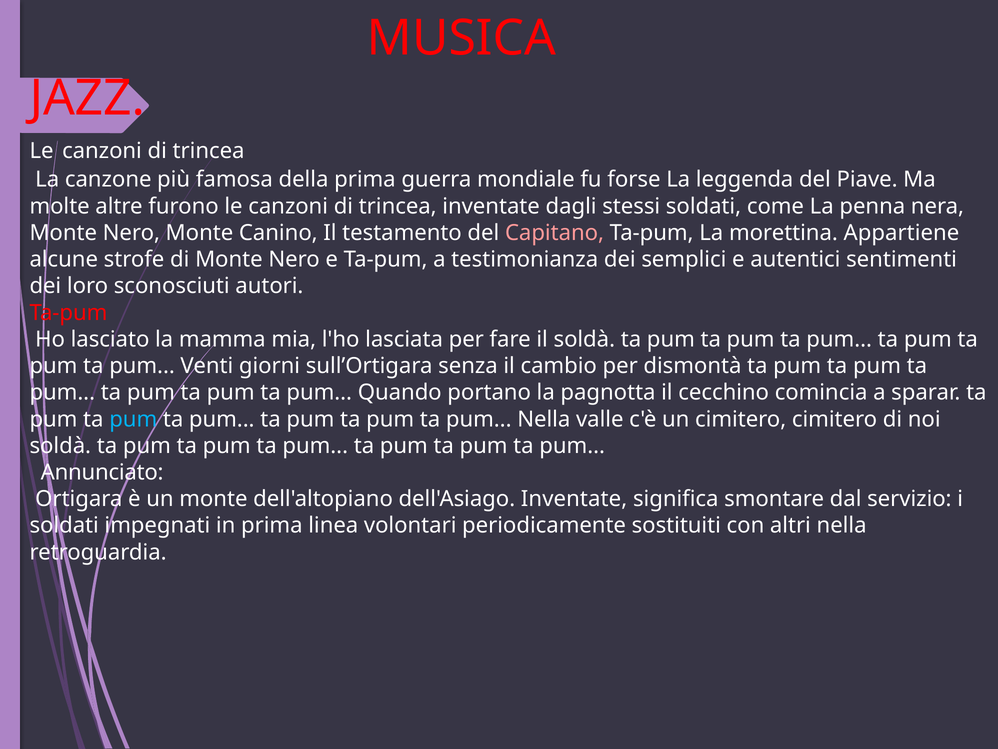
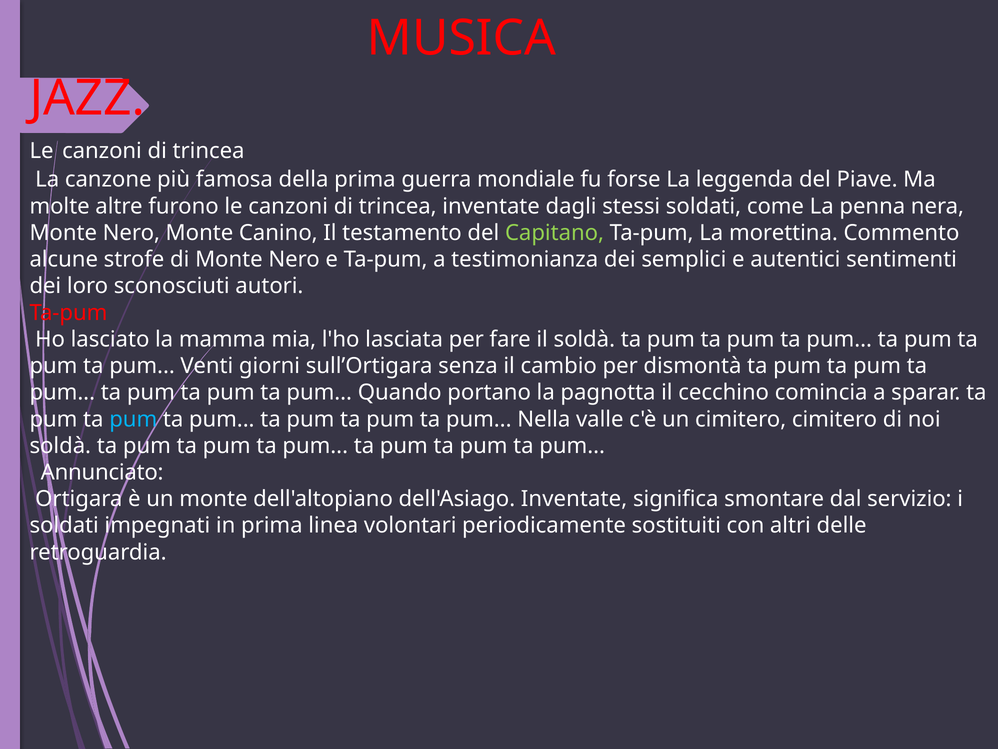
Capitano colour: pink -> light green (555, 233)
Appartiene: Appartiene -> Commento (901, 233)
altri nella: nella -> delle (842, 525)
